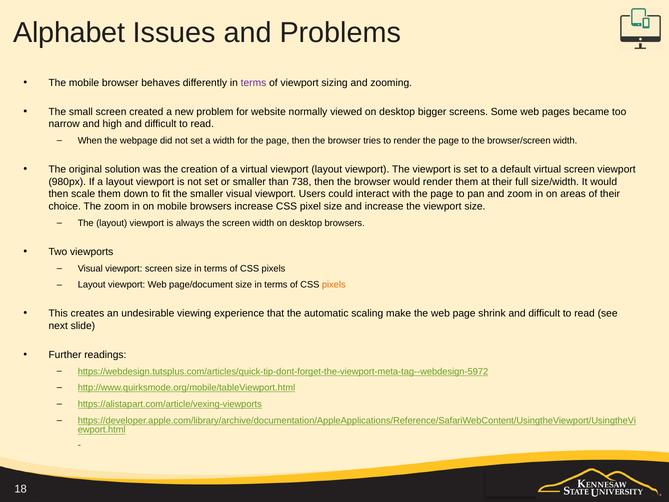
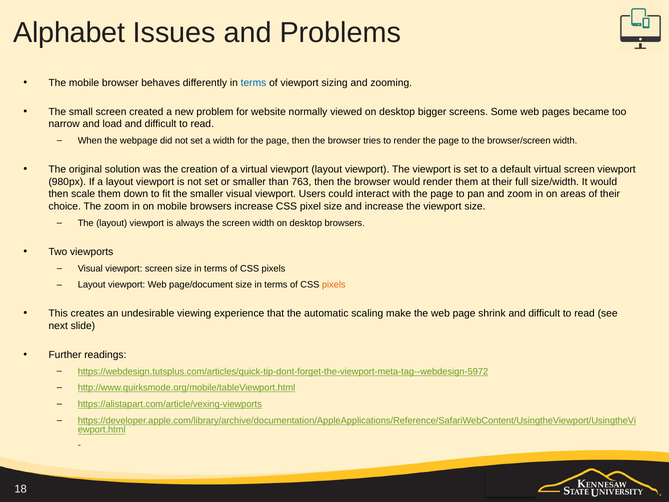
terms colour: purple -> blue (253, 83)
high: high -> load (112, 124)
738: 738 -> 763 (301, 182)
